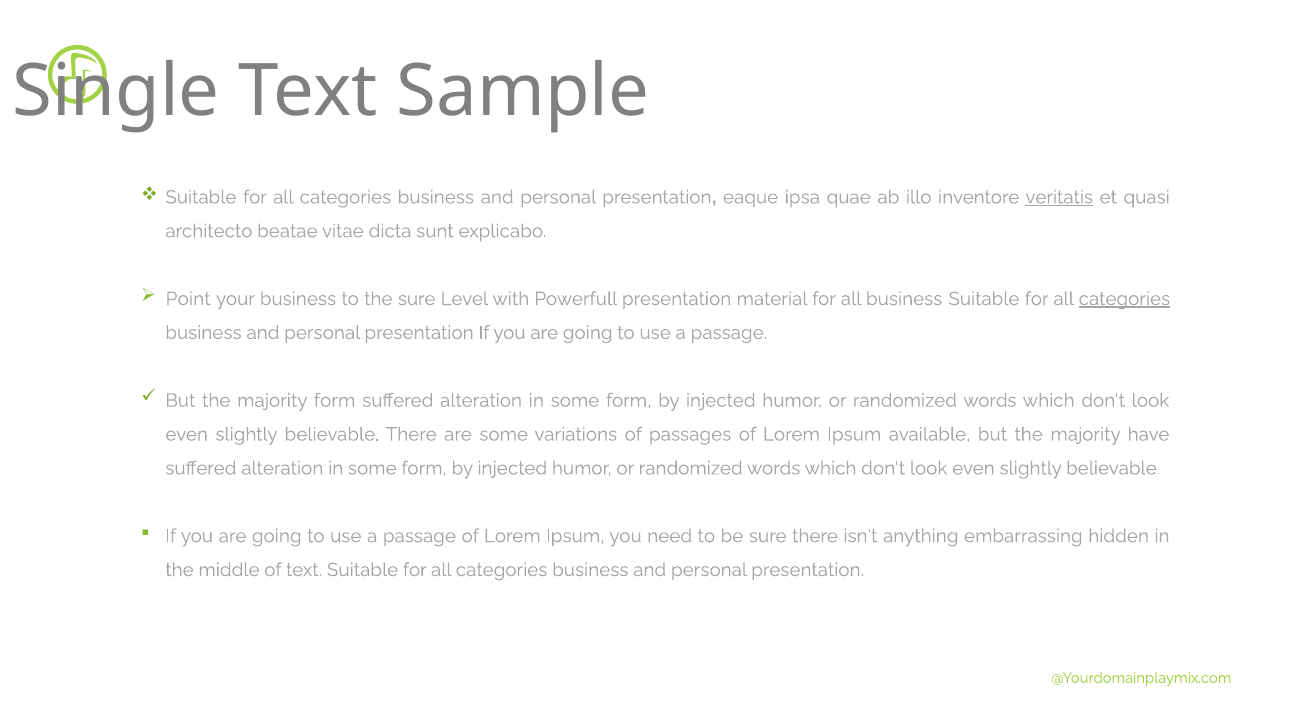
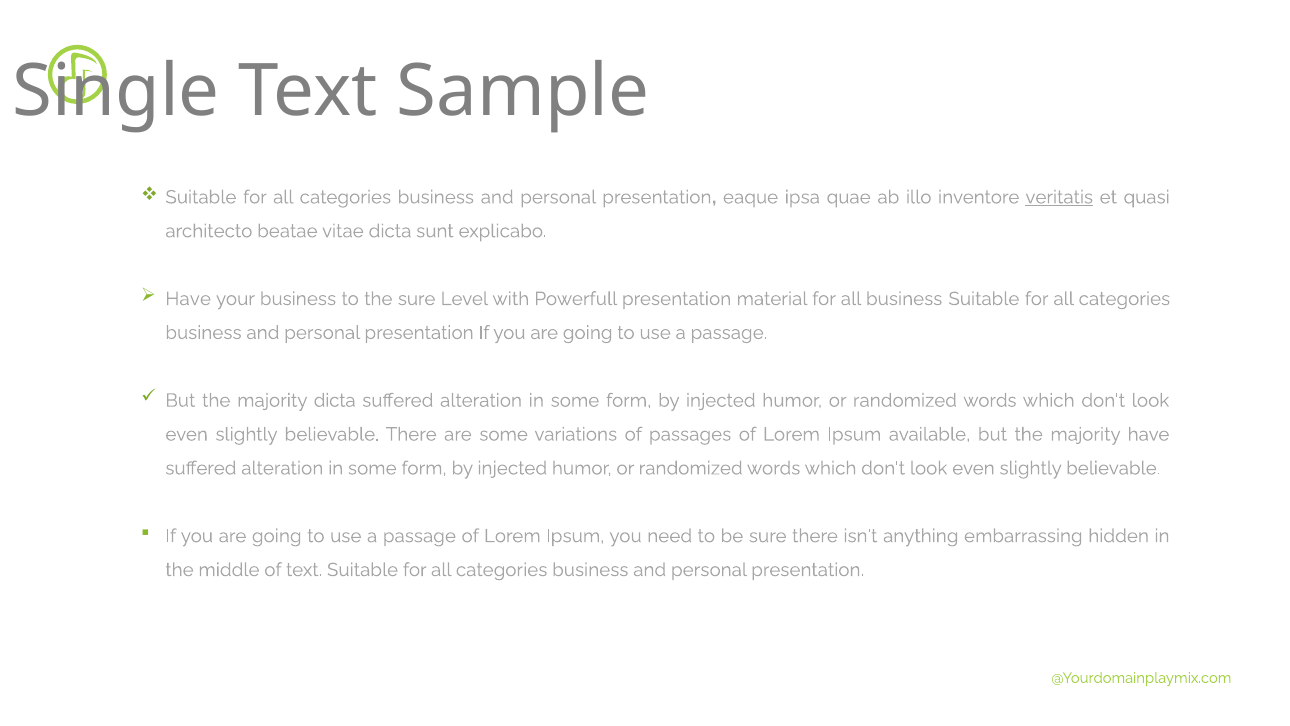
Point: Point -> Have (188, 299)
categories underline: present -> none (1124, 299)
majority form: form -> dicta (335, 400)
